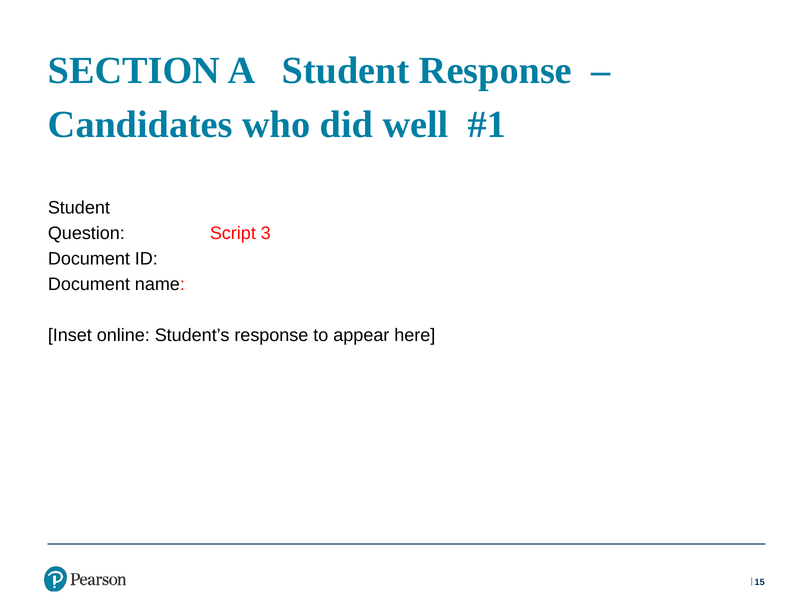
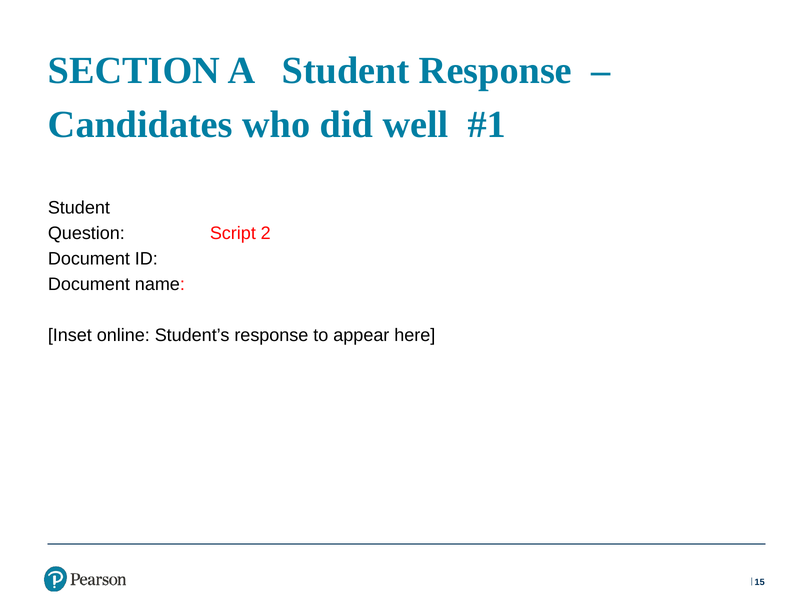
3: 3 -> 2 (266, 233)
